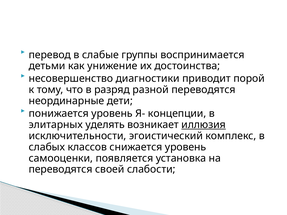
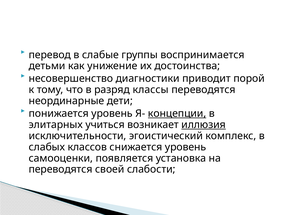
разной: разной -> классы (151, 90)
концепции underline: none -> present (177, 114)
уделять: уделять -> учиться (105, 125)
